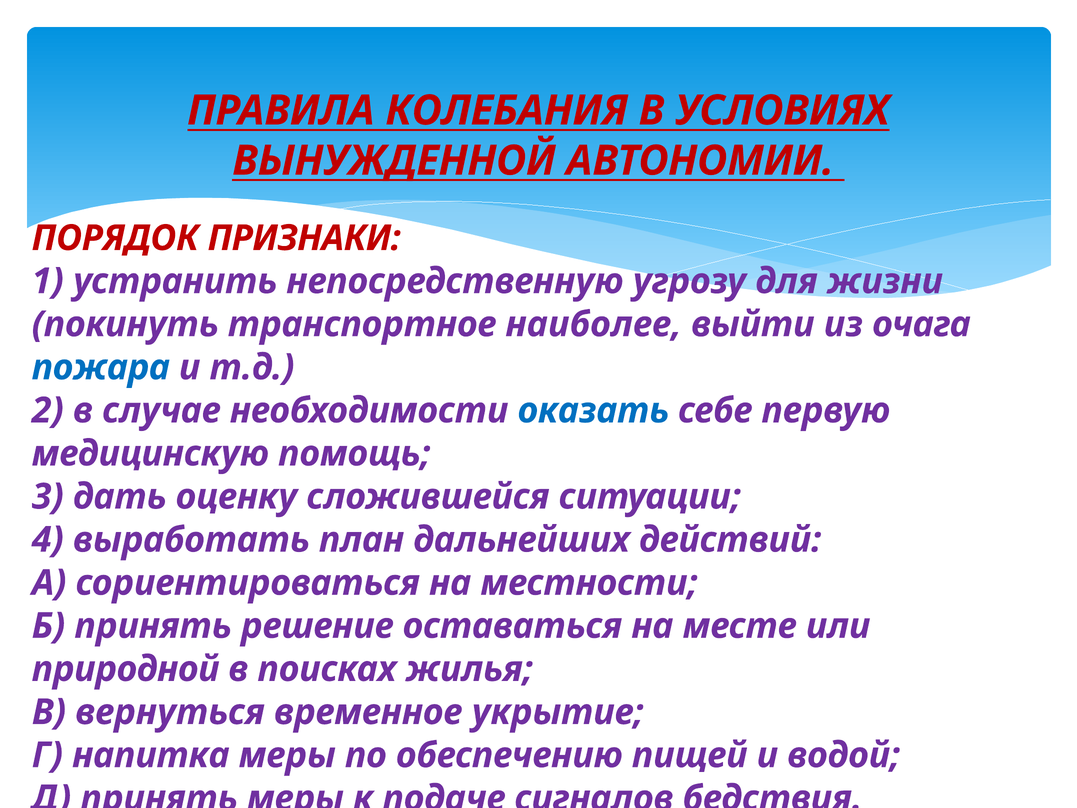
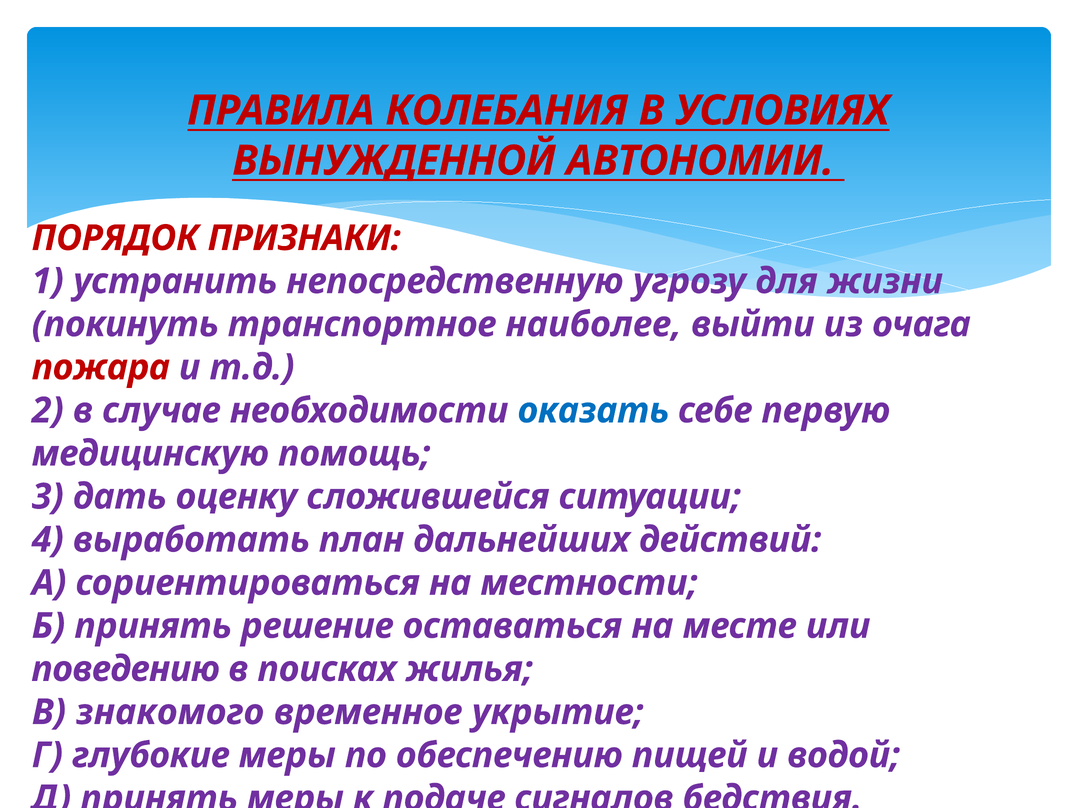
пожара colour: blue -> red (101, 367)
природной: природной -> поведению (126, 669)
вернуться: вернуться -> знакомого (170, 712)
напитка: напитка -> глубокие (151, 755)
